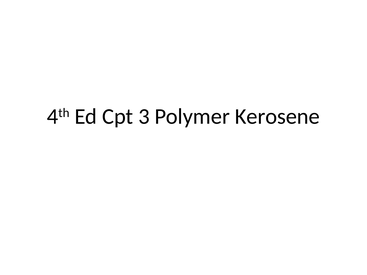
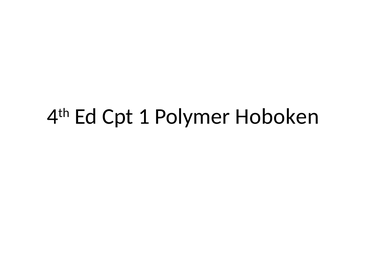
3: 3 -> 1 (144, 117)
Kerosene: Kerosene -> Hoboken (277, 117)
